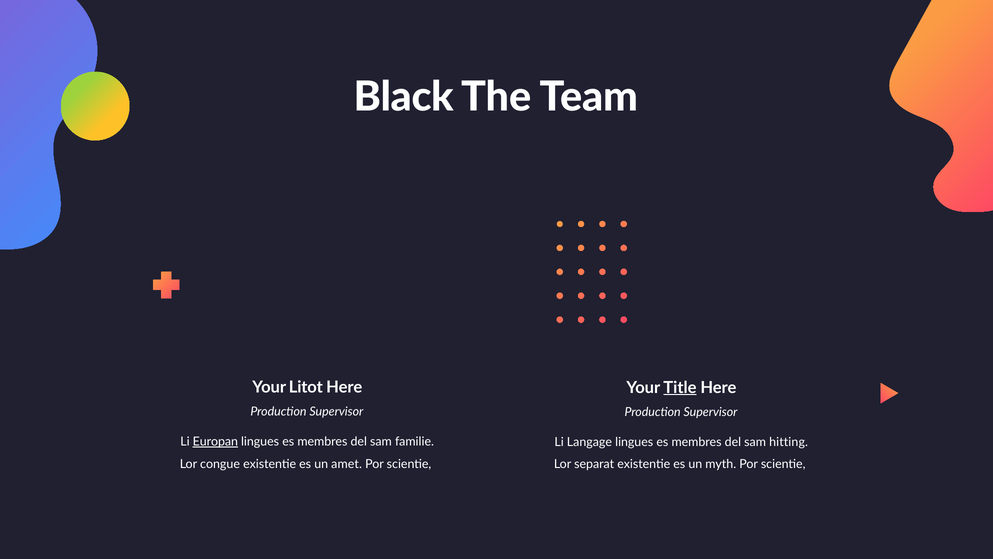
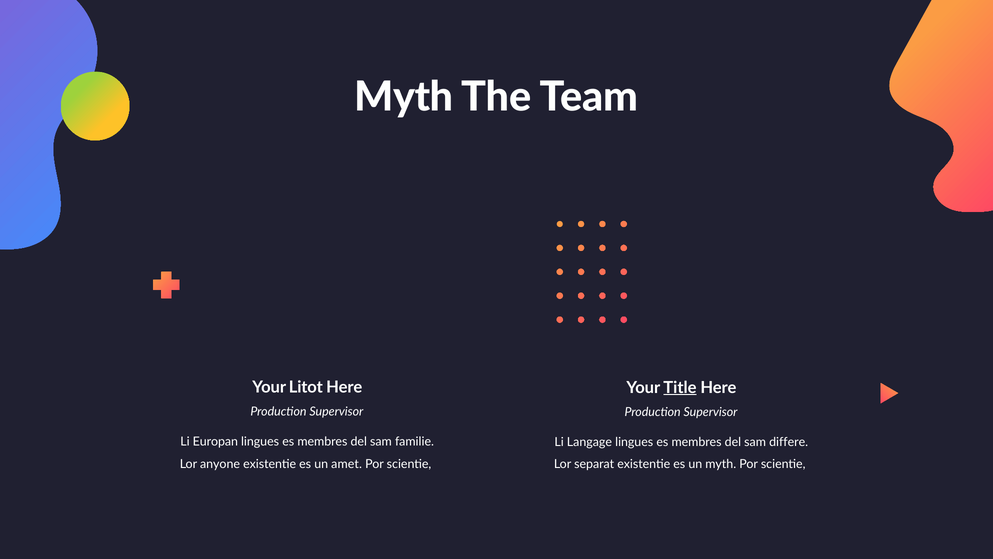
Black: Black -> Myth (404, 97)
Europan underline: present -> none (215, 441)
hitting: hitting -> differe (789, 442)
congue: congue -> anyone (220, 464)
